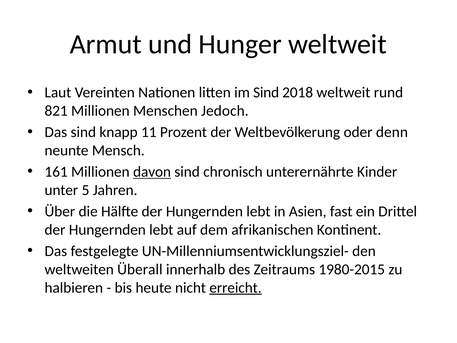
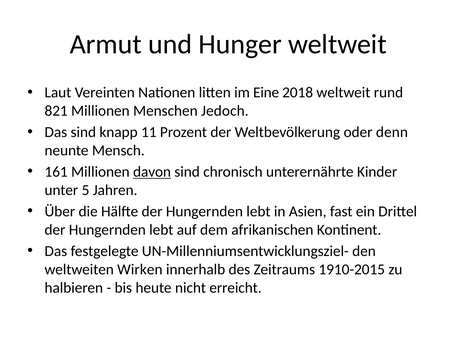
im Sind: Sind -> Eine (266, 92)
Überall: Überall -> Wirken (140, 269)
1980-2015: 1980-2015 -> 1910-2015 (352, 269)
erreicht underline: present -> none (235, 287)
